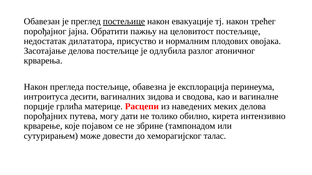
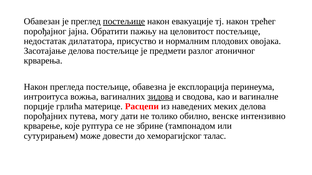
одлубила: одлубила -> предмети (168, 51)
десити: десити -> вожња (84, 97)
зидова underline: none -> present (160, 97)
кирета: кирета -> венске (225, 116)
појавом: појавом -> руптура (97, 126)
